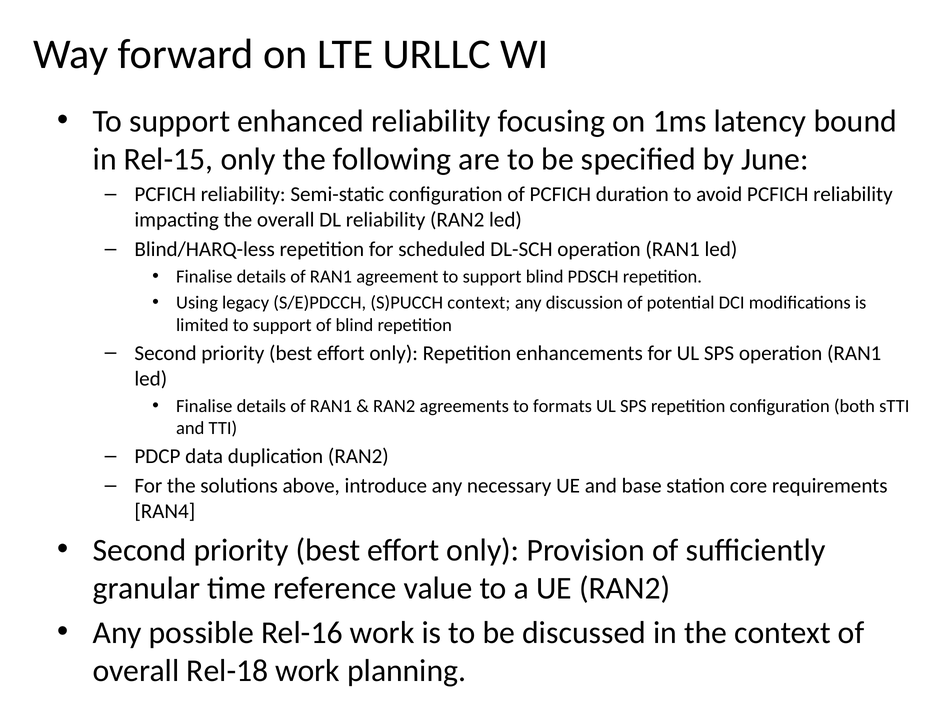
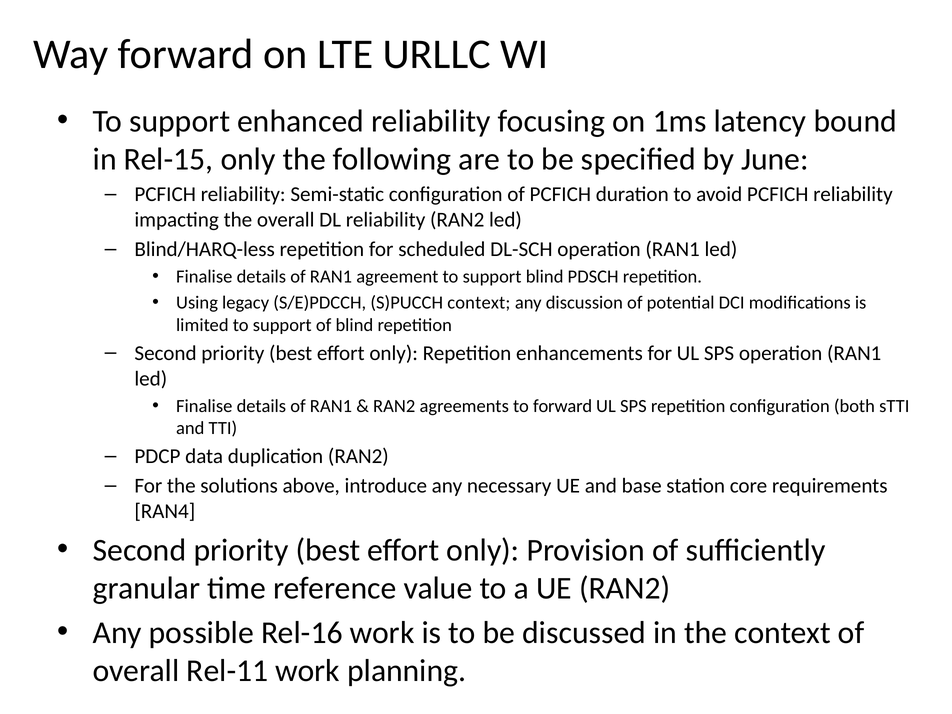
to formats: formats -> forward (563, 406)
Rel-18: Rel-18 -> Rel-11 (227, 671)
